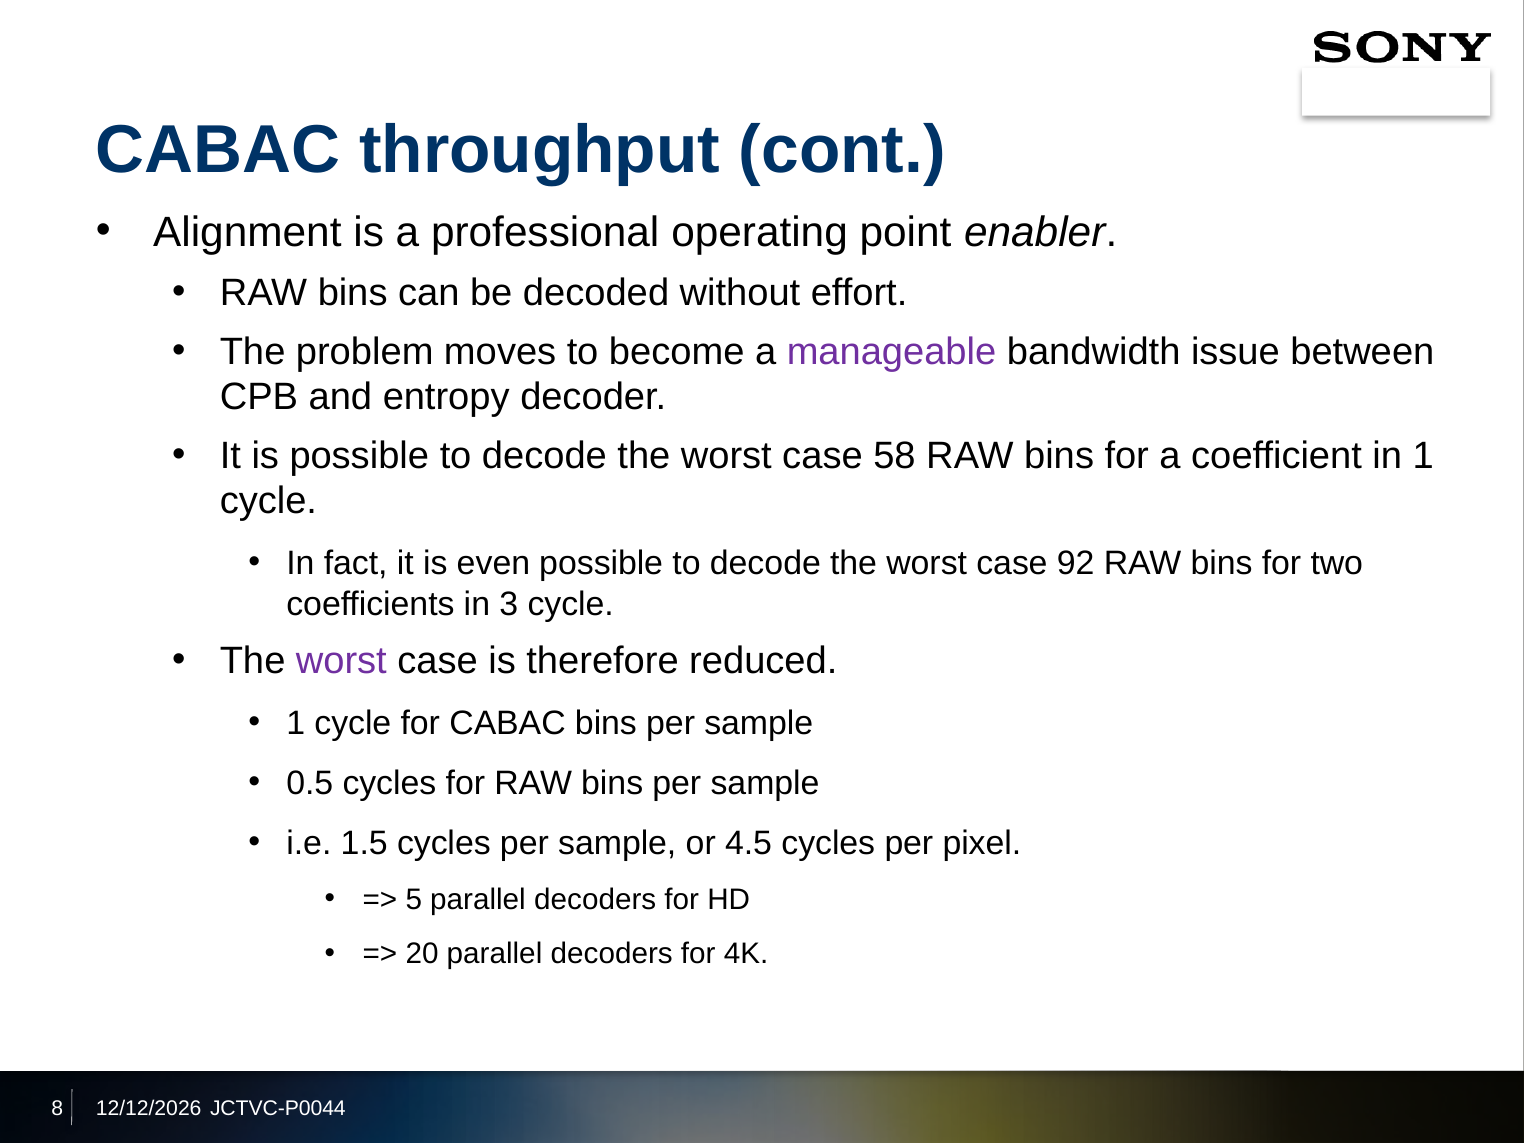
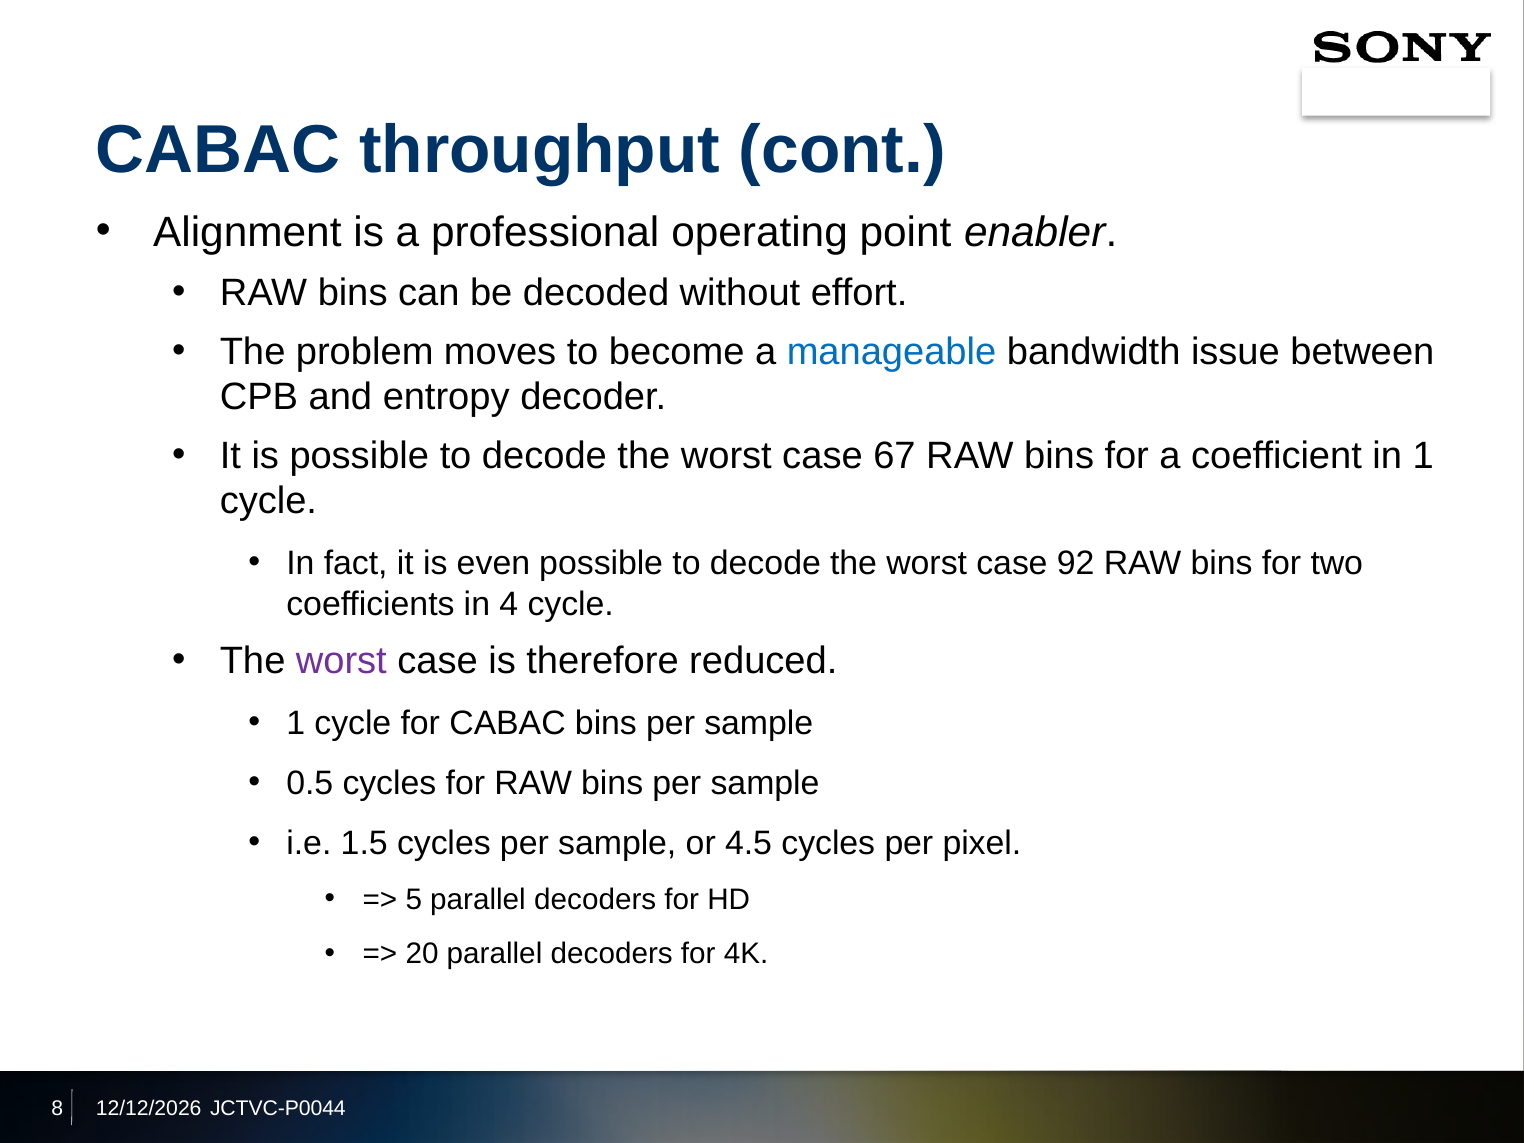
manageable colour: purple -> blue (892, 352)
58: 58 -> 67 (894, 456)
3: 3 -> 4 (509, 604)
